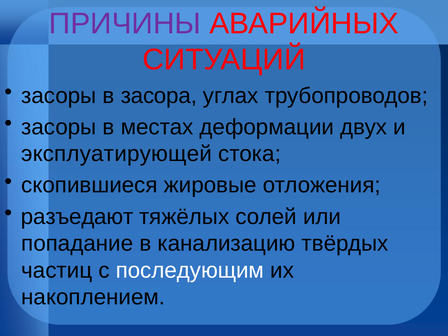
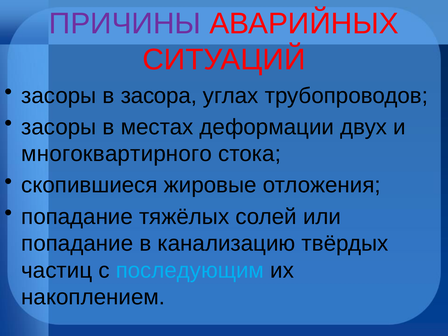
эксплуатирующей: эксплуатирующей -> многоквартирного (117, 154)
разъедают: разъедают -> попадание (77, 217)
последующим colour: white -> light blue (190, 270)
